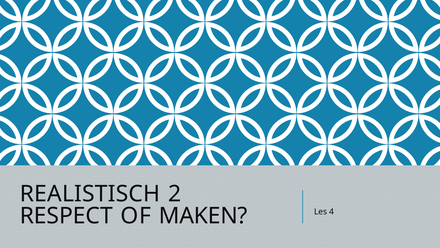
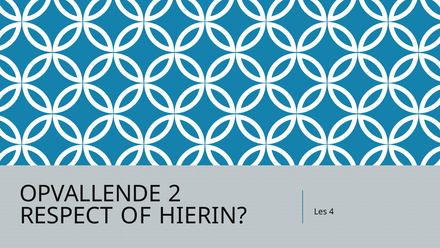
REALISTISCH: REALISTISCH -> OPVALLENDE (90, 193)
MAKEN: MAKEN -> HIERIN (203, 215)
